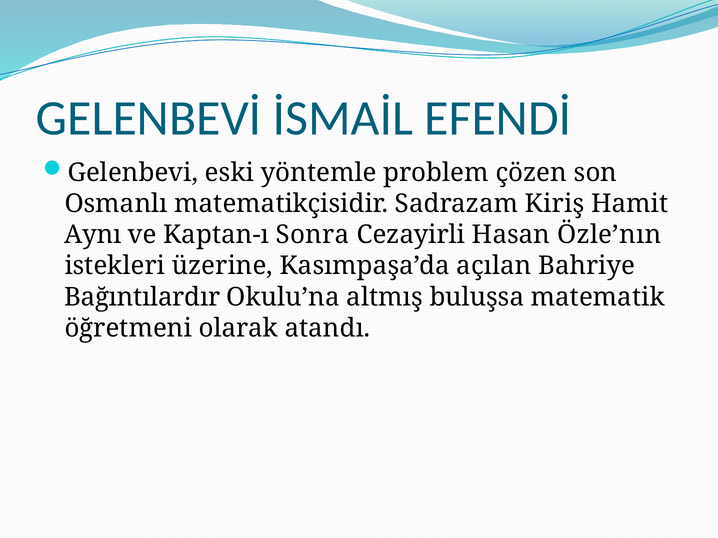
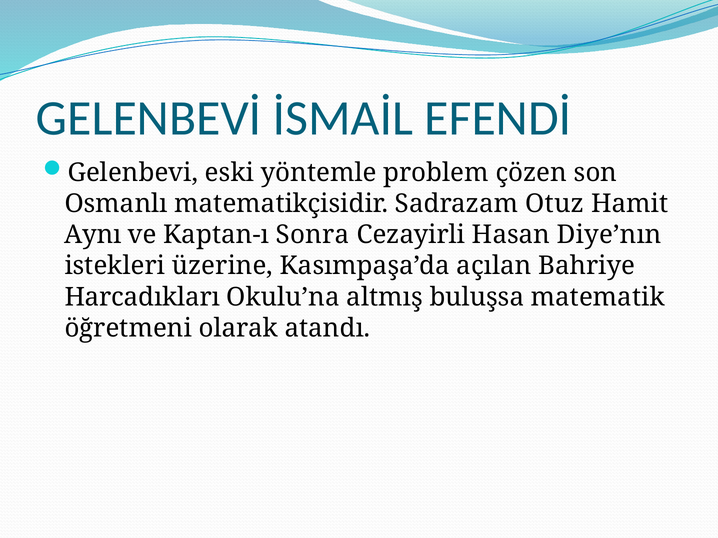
Kiriş: Kiriş -> Otuz (555, 204)
Özle’nın: Özle’nın -> Diye’nın (609, 235)
Bağıntılardır: Bağıntılardır -> Harcadıkları (142, 297)
